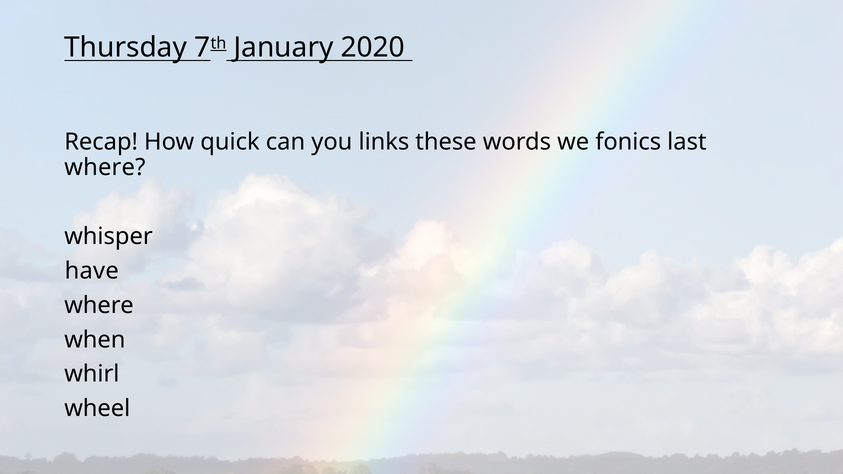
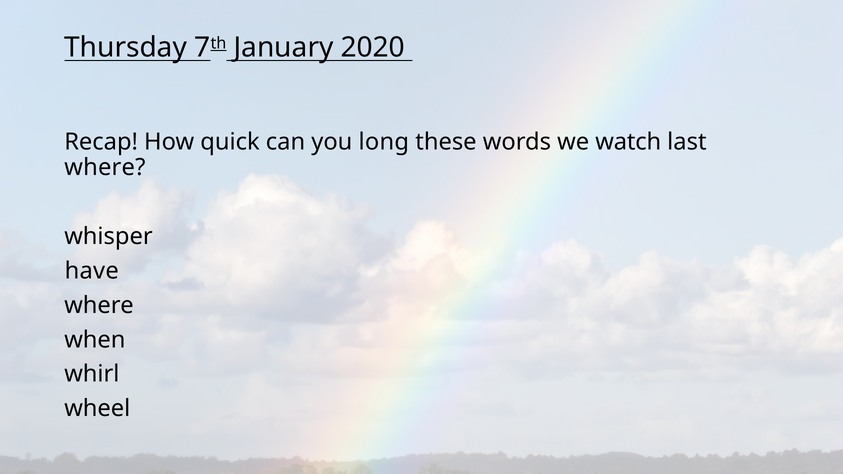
links: links -> long (384, 142)
fonics: fonics -> watch (628, 142)
